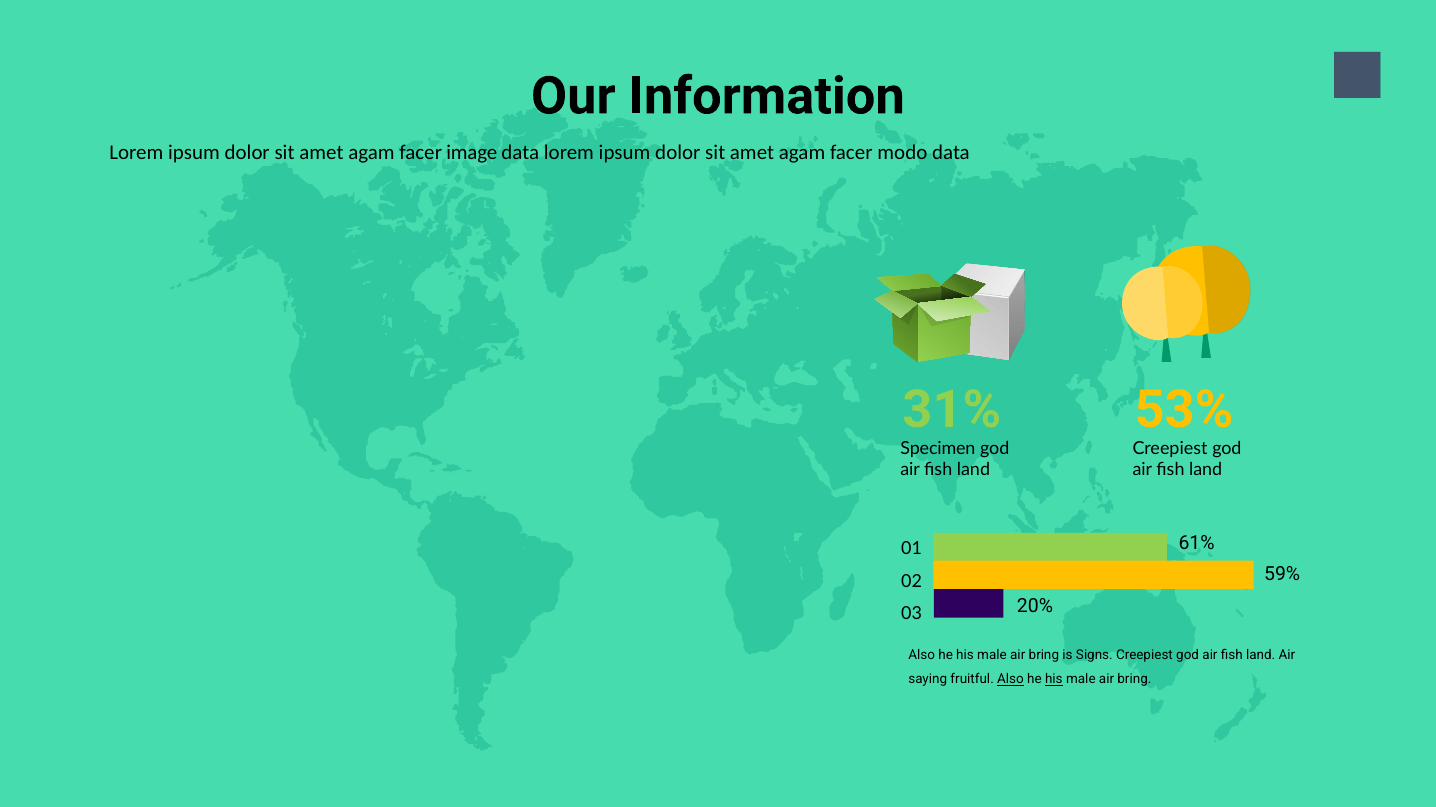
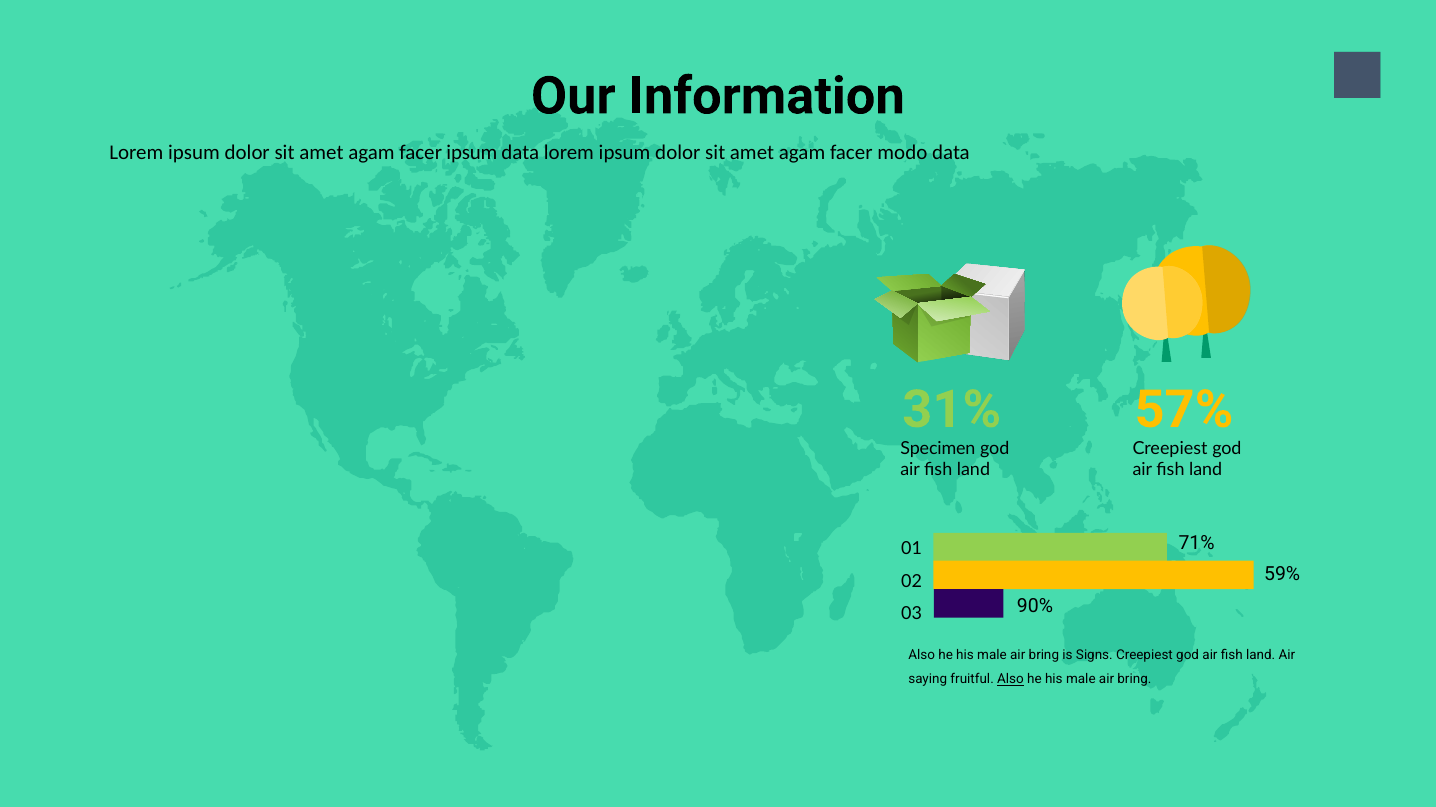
facer image: image -> ipsum (472, 153)
53%: 53% -> 57% (1184, 410)
61%: 61% -> 71% (1197, 544)
20%: 20% -> 90% (1035, 606)
his underline: present -> none (1054, 680)
